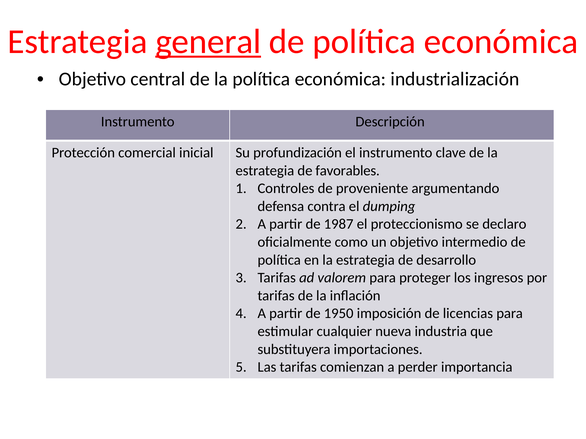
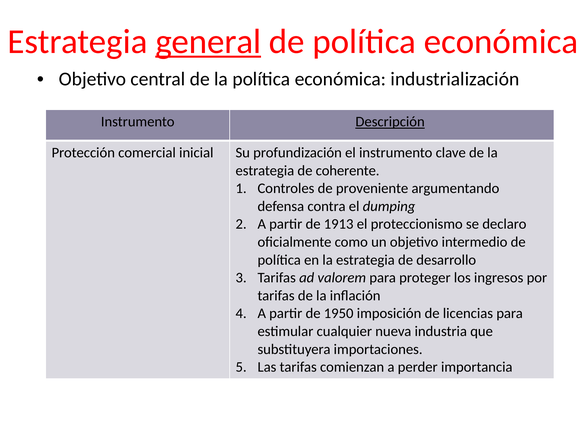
Descripción underline: none -> present (390, 122)
favorables: favorables -> coherente (348, 171)
1987: 1987 -> 1913 (339, 224)
